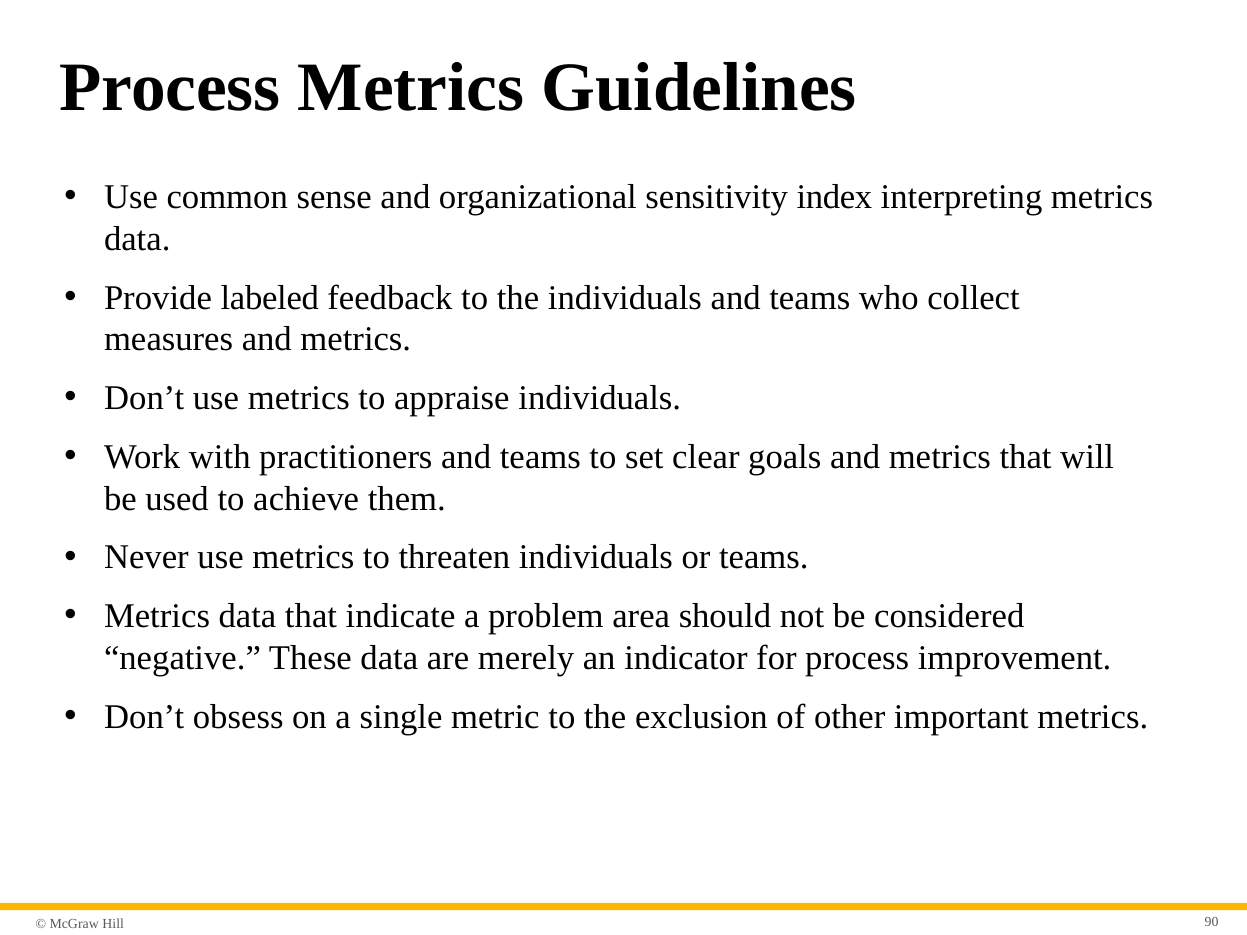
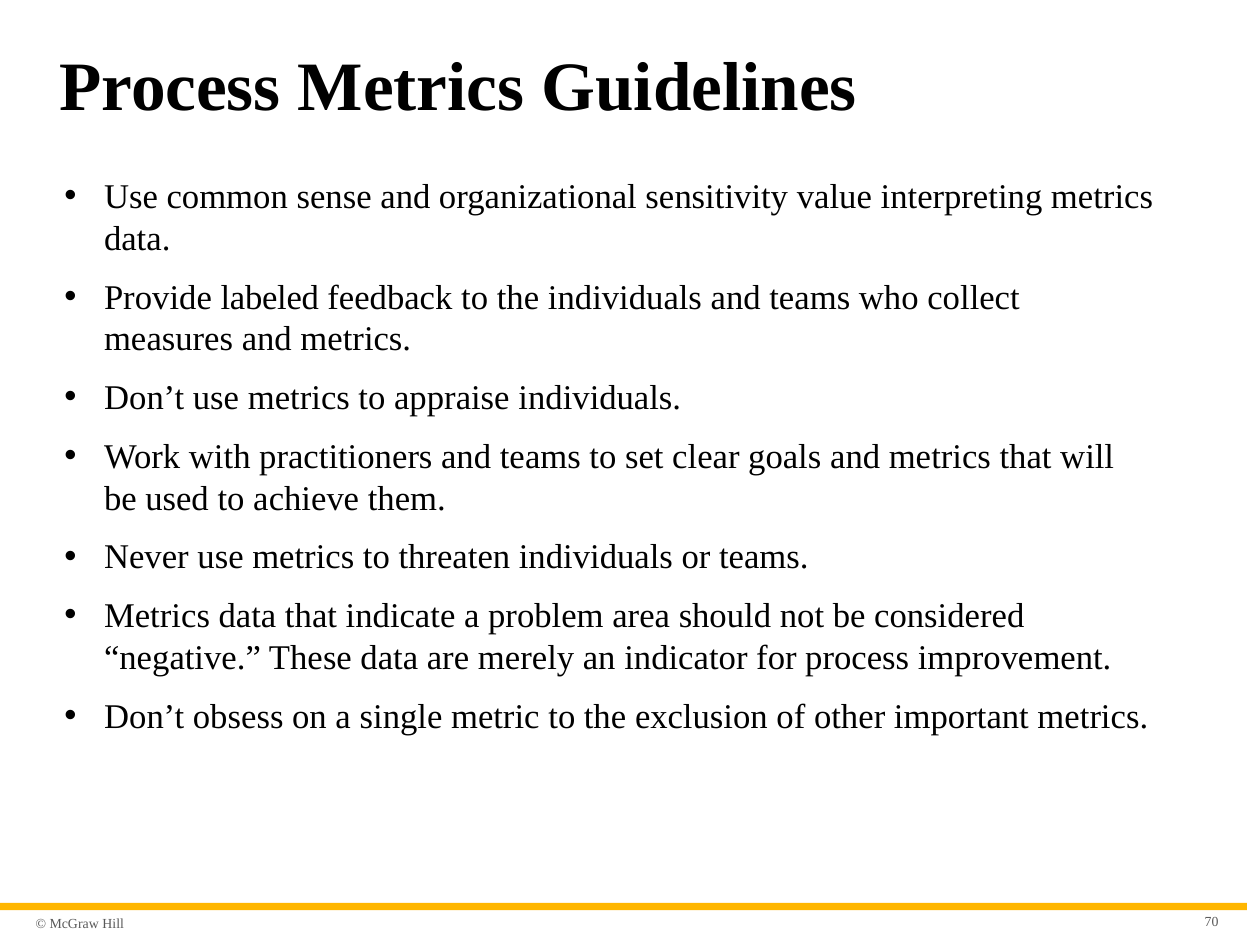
index: index -> value (834, 197)
90: 90 -> 70 (1212, 922)
